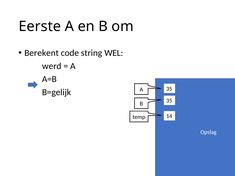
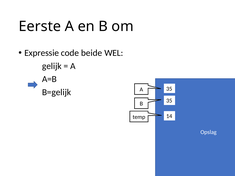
Berekent: Berekent -> Expressie (42, 53)
string: string -> beide (92, 53)
werd: werd -> gelijk (52, 66)
